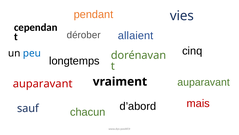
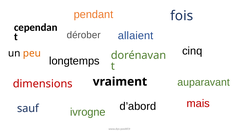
vies: vies -> fois (182, 16)
peu colour: blue -> orange (32, 53)
auparavant: auparavant -> dimensions (43, 83)
chacun: chacun -> ivrogne (88, 112)
